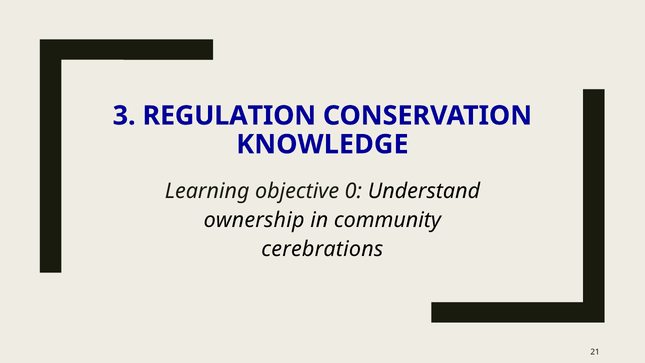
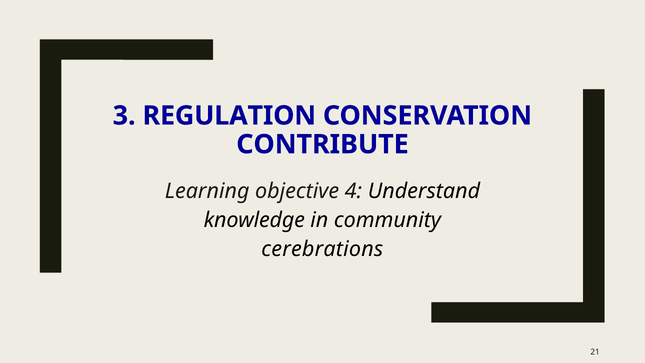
KNOWLEDGE: KNOWLEDGE -> CONTRIBUTE (322, 144)
0: 0 -> 4 (353, 191)
ownership: ownership -> knowledge (254, 220)
